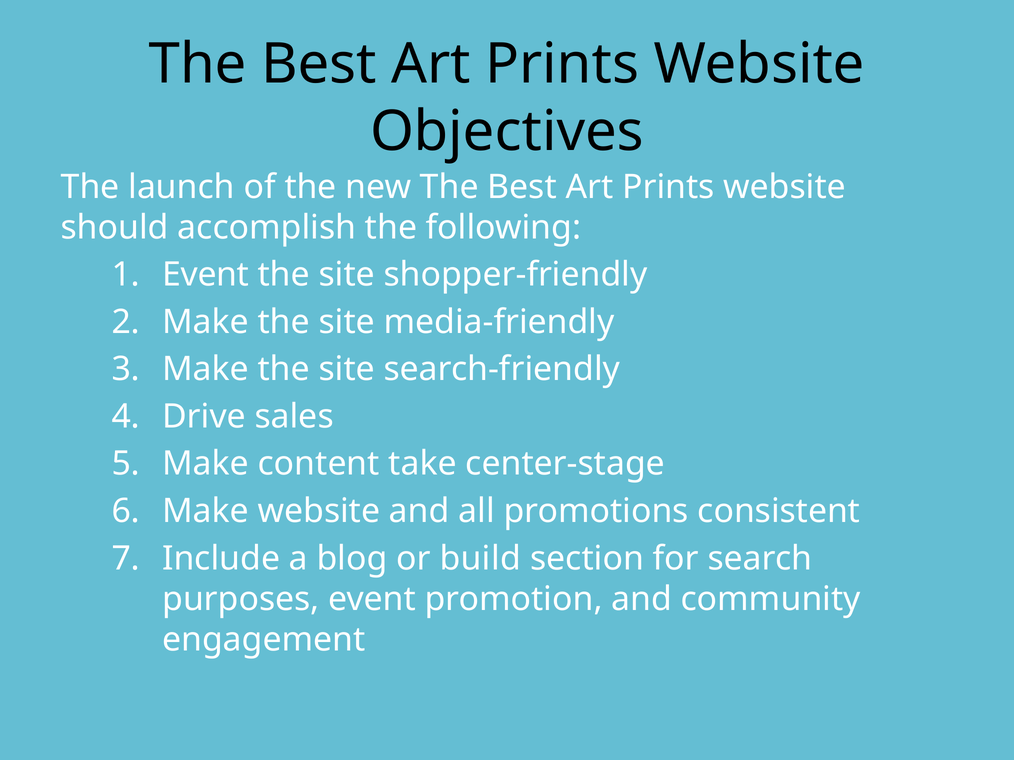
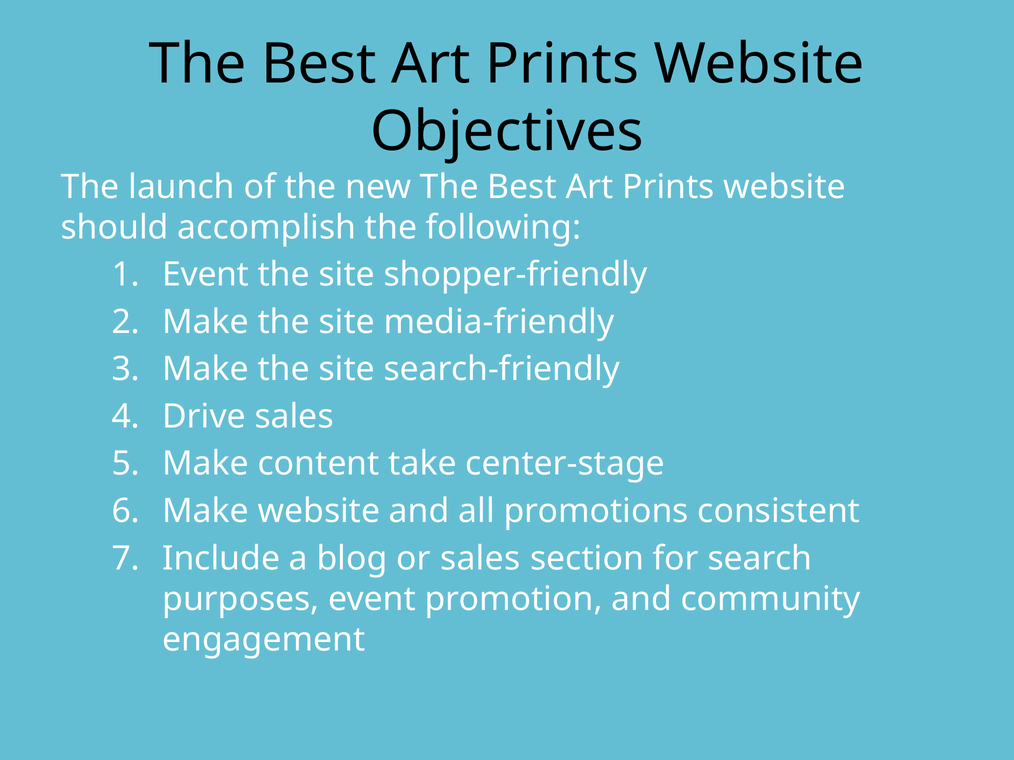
or build: build -> sales (480, 559)
